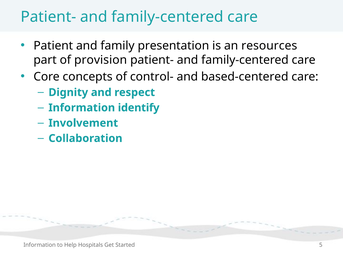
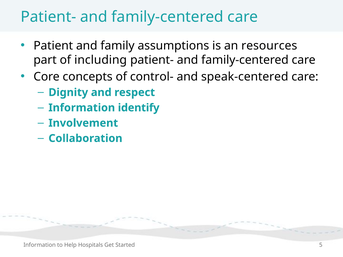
presentation: presentation -> assumptions (173, 46)
provision: provision -> including (101, 60)
based-centered: based-centered -> speak-centered (245, 77)
